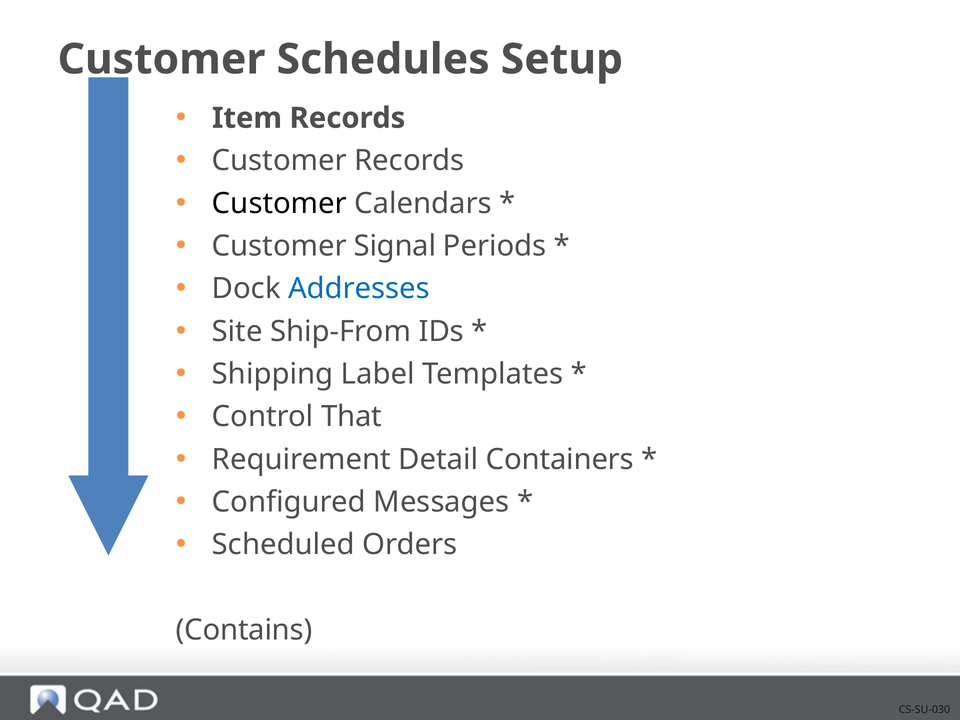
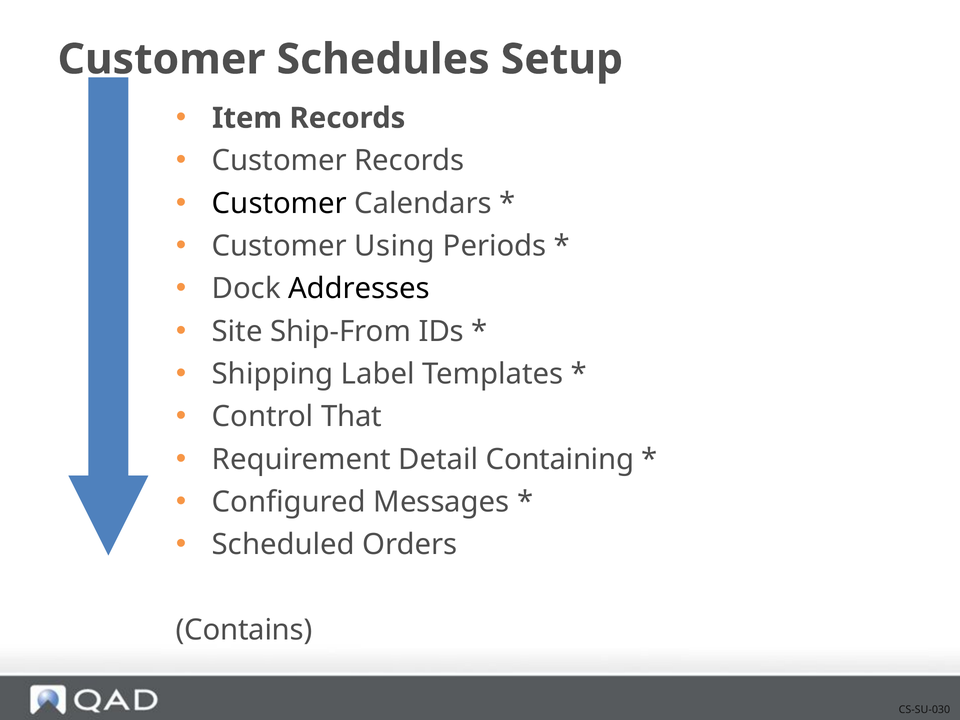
Signal: Signal -> Using (395, 246)
Addresses colour: blue -> black (359, 289)
Containers: Containers -> Containing (560, 459)
